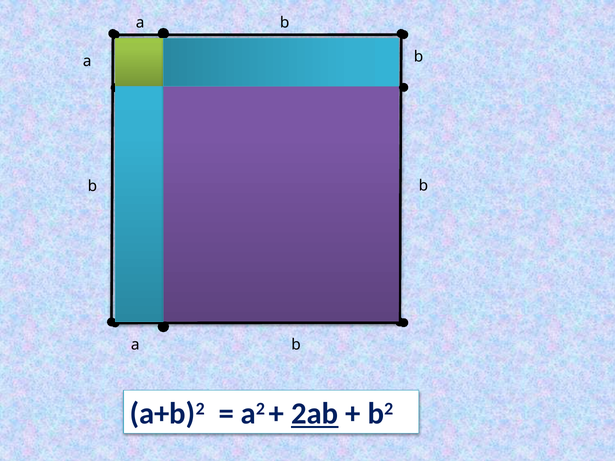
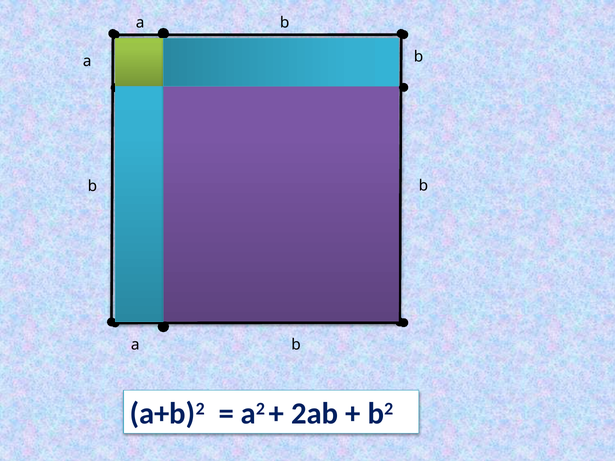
2ab underline: present -> none (315, 414)
